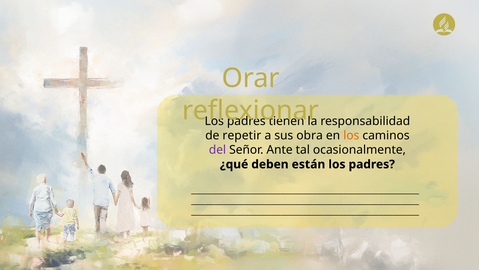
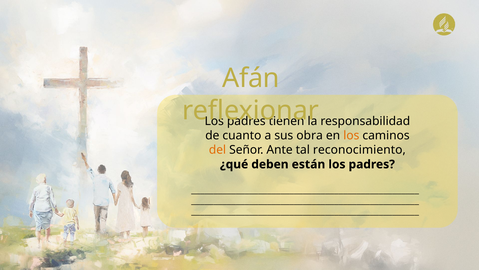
Orar: Orar -> Afán (251, 78)
repetir: repetir -> cuanto (242, 135)
del colour: purple -> orange (217, 150)
ocasionalmente: ocasionalmente -> reconocimiento (359, 150)
